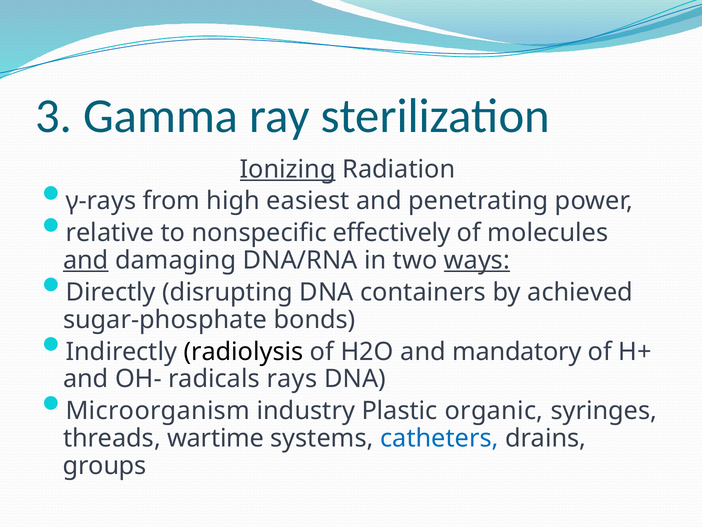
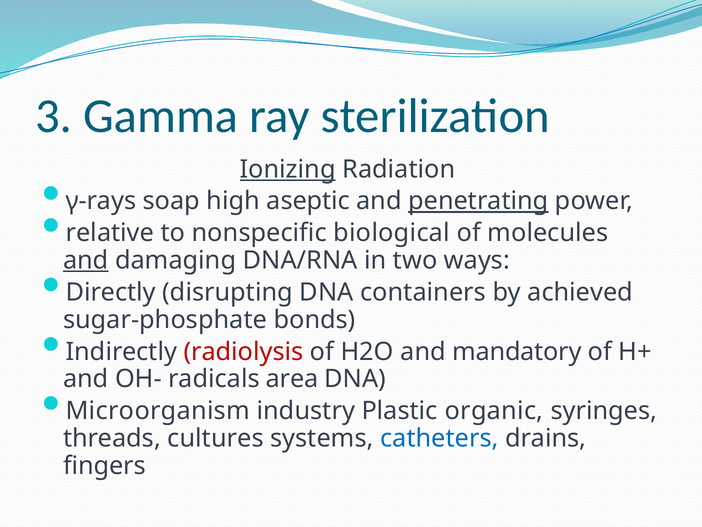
from: from -> soap (171, 201)
easiest: easiest -> aseptic (308, 201)
penetrating underline: none -> present (478, 201)
effectively: effectively -> biological (392, 233)
ways underline: present -> none (477, 260)
radiolysis colour: black -> red (244, 351)
rays: rays -> area (292, 379)
wartime: wartime -> cultures (216, 438)
groups: groups -> fingers (105, 465)
